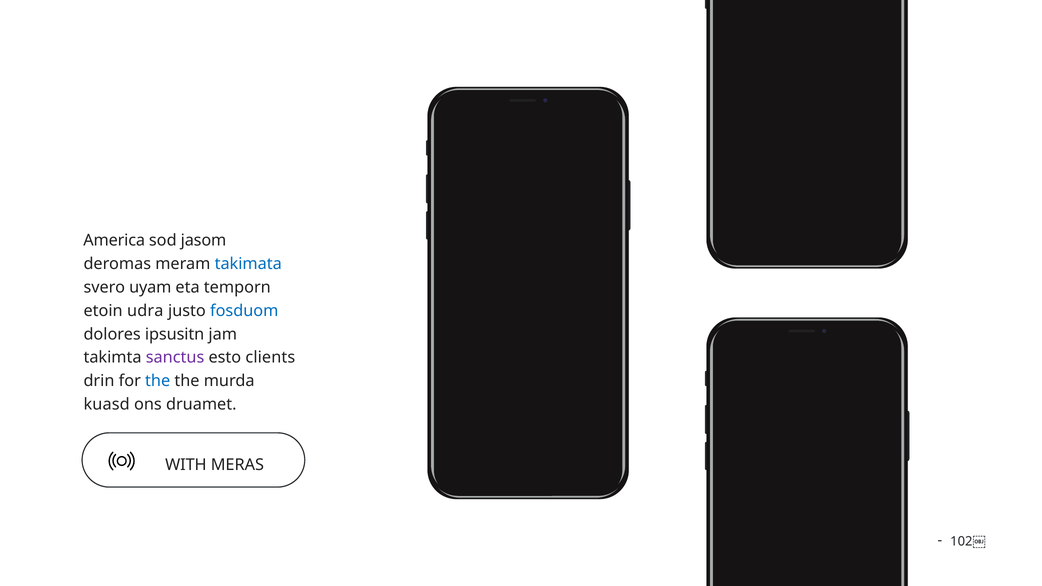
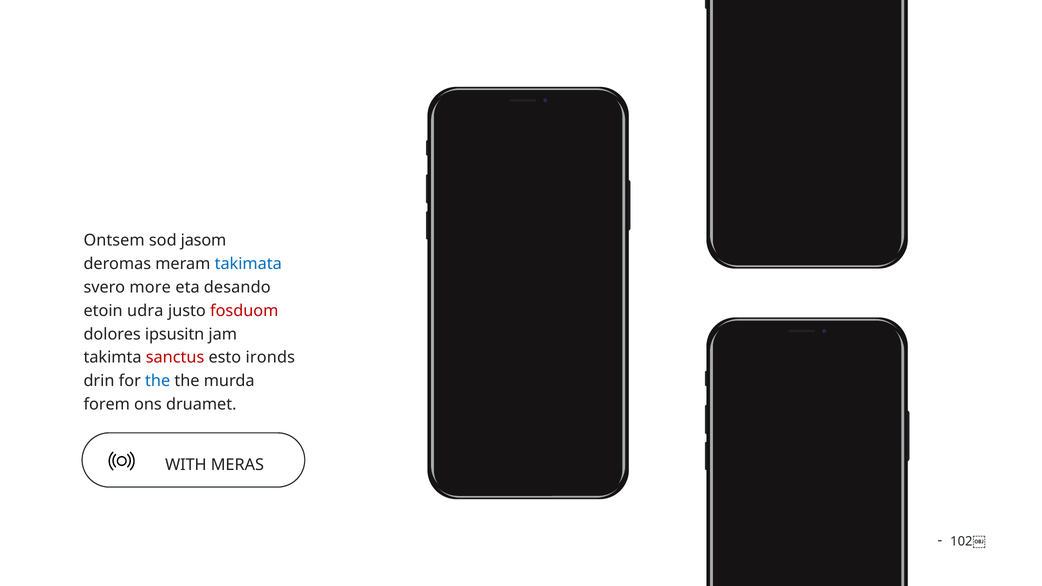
America: America -> Ontsem (114, 240)
uyam: uyam -> more (150, 287)
temporn: temporn -> desando (237, 287)
fosduom colour: blue -> red (244, 311)
sanctus colour: purple -> red (175, 358)
clients: clients -> ironds (270, 358)
kuasd: kuasd -> forem (107, 405)
